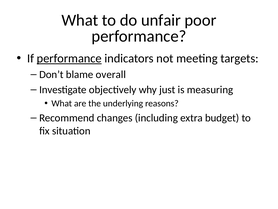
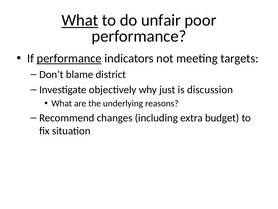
What underline: none -> present (80, 20)
overall: overall -> district (111, 74)
measuring: measuring -> discussion (210, 89)
